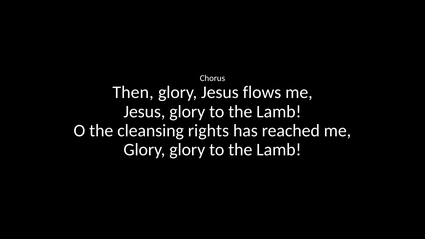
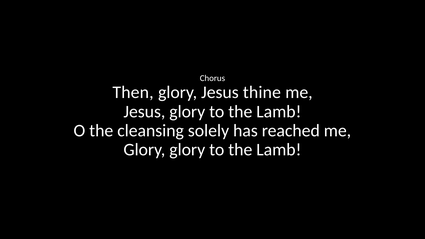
flows: flows -> thine (262, 92)
rights: rights -> solely (208, 131)
